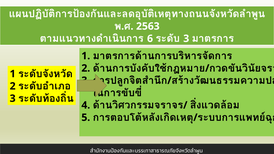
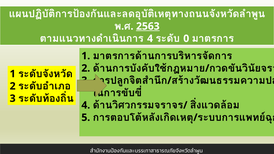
2563 underline: none -> present (148, 26)
6: 6 -> 4 (150, 39)
3: 3 -> 0 (186, 39)
